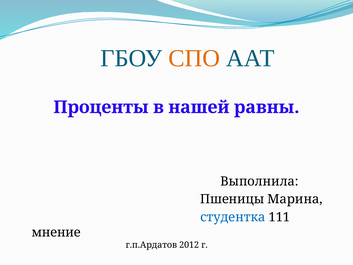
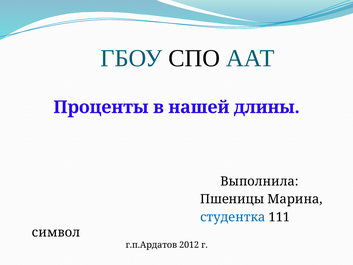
СПО colour: orange -> black (194, 58)
равны: равны -> длины (267, 107)
мнение: мнение -> символ (56, 232)
